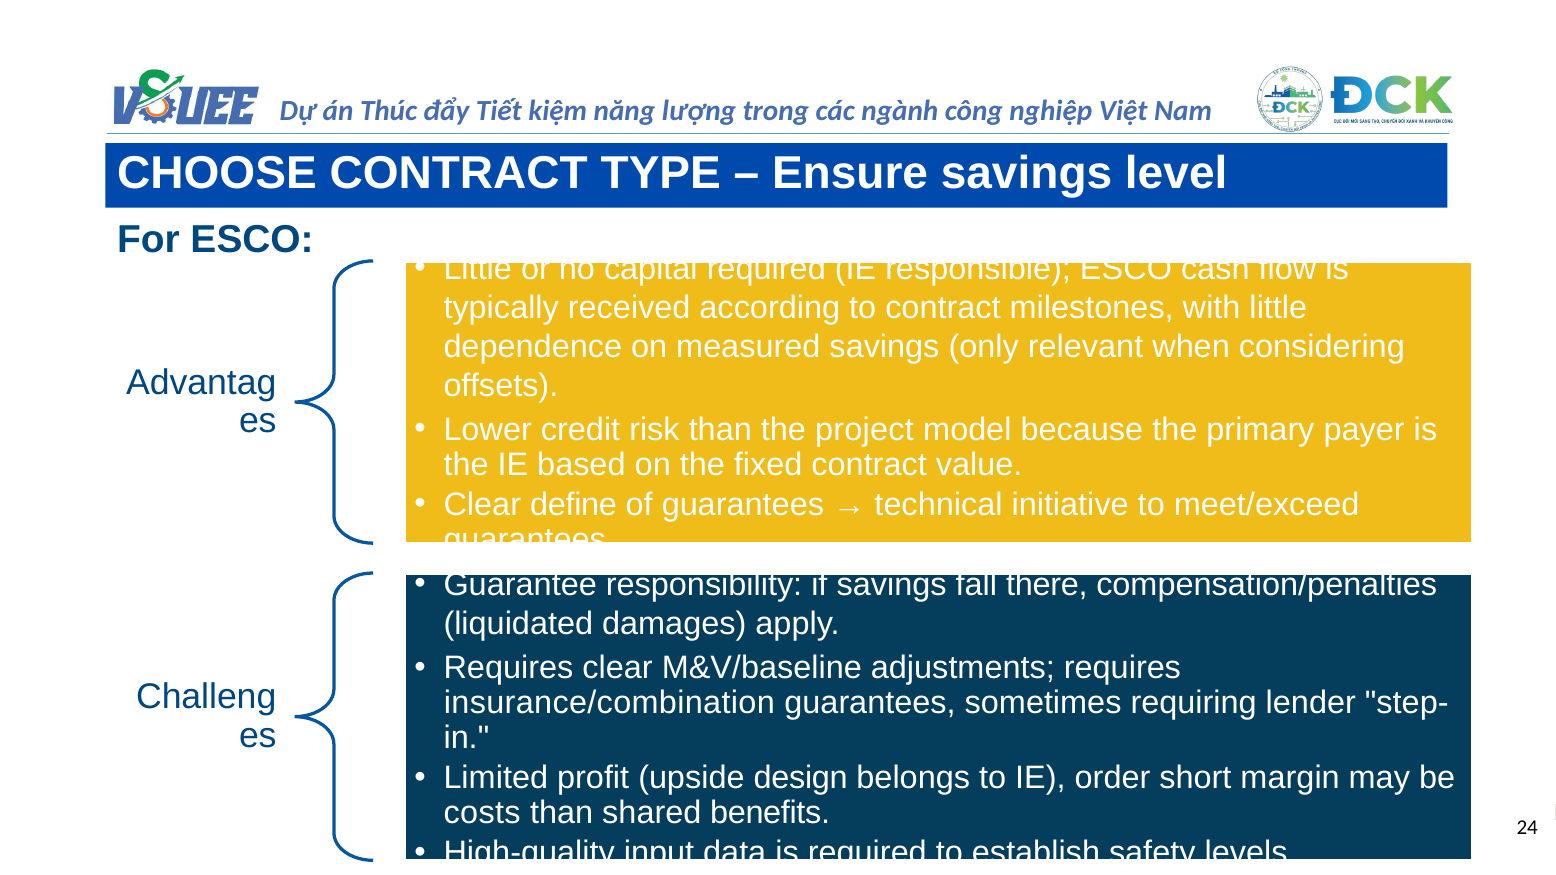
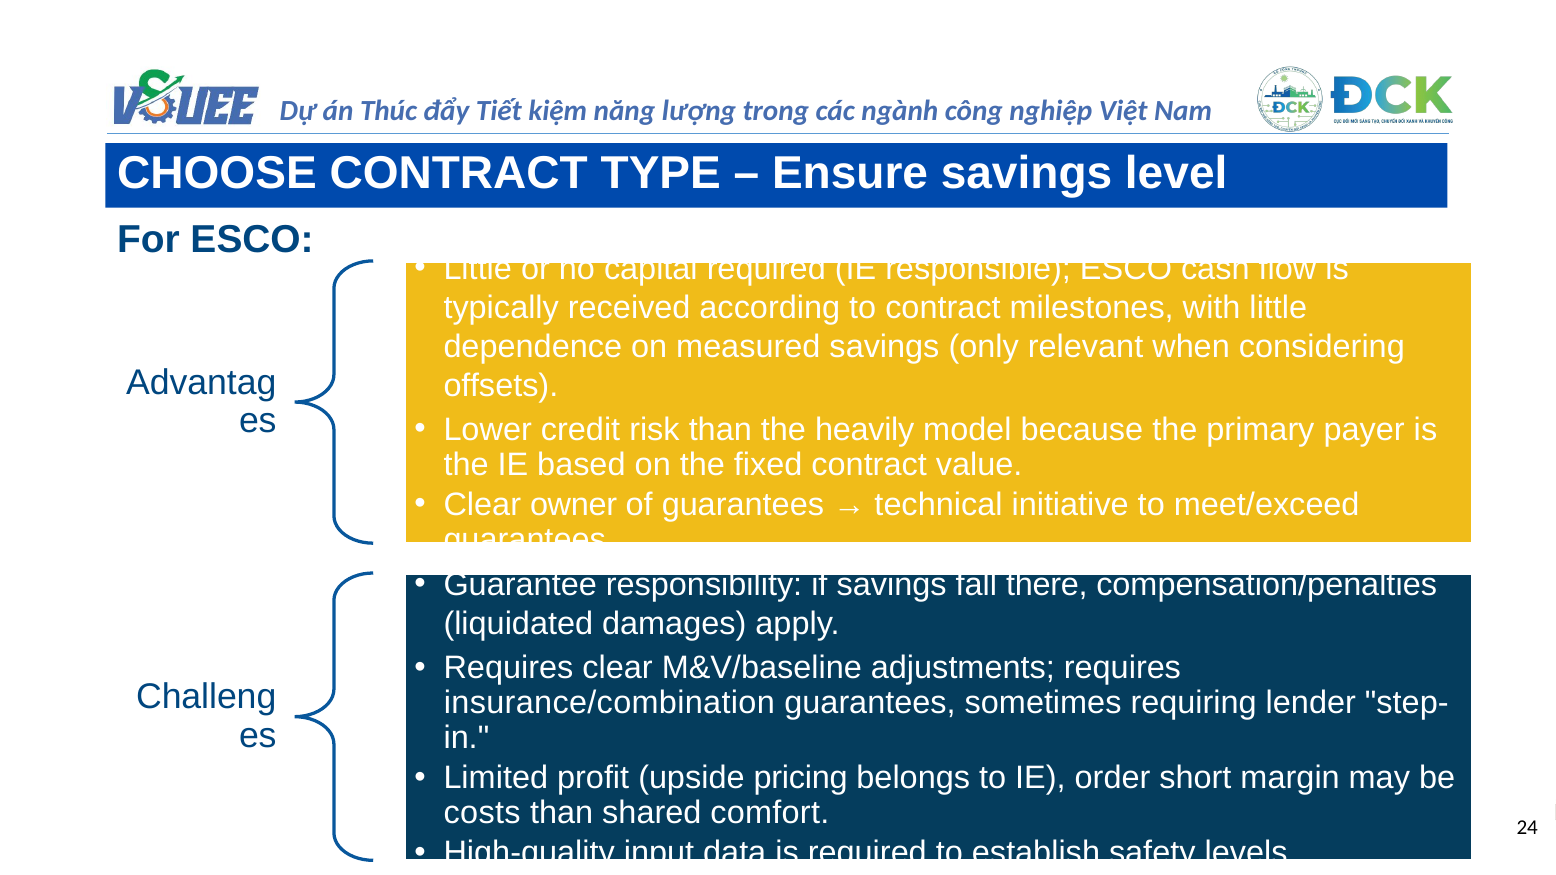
project: project -> heavily (865, 430)
define: define -> owner (574, 505)
design: design -> pricing (801, 778)
benefits: benefits -> comfort (770, 813)
